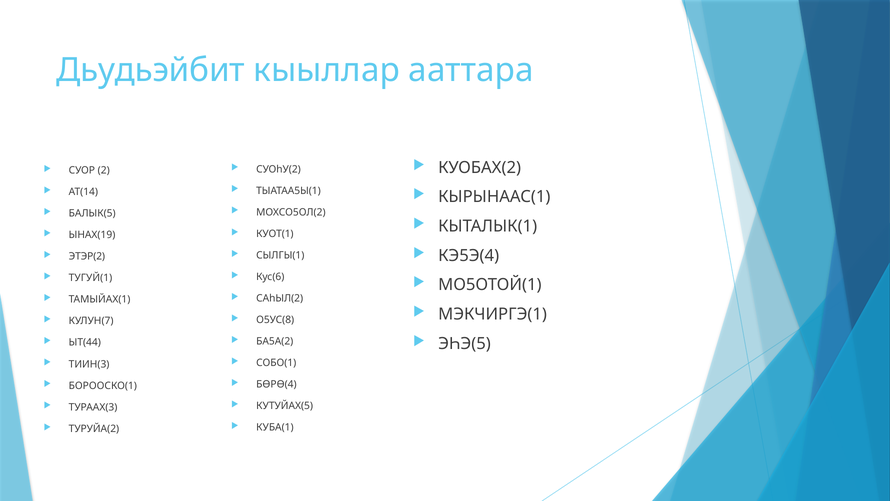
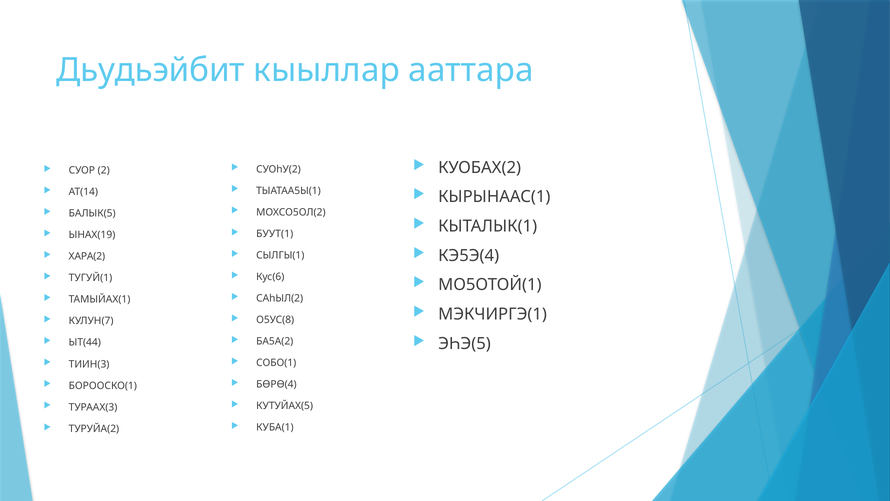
КУОТ(1: КУОТ(1 -> БУУТ(1 (275, 234)
ЭТЭР(2: ЭТЭР(2 -> ХАРА(2 (87, 256)
